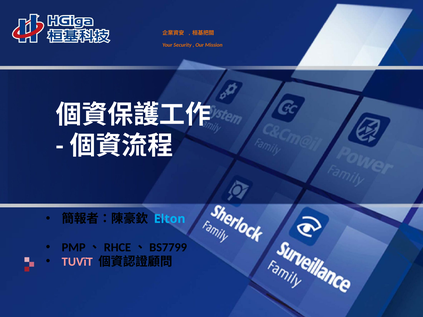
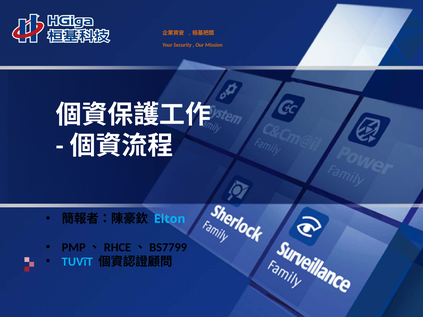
TUVïT colour: pink -> light blue (77, 262)
